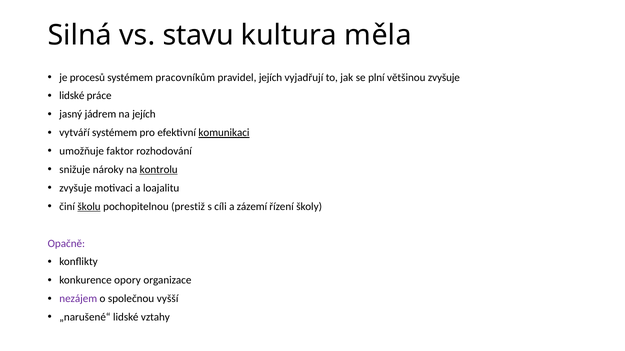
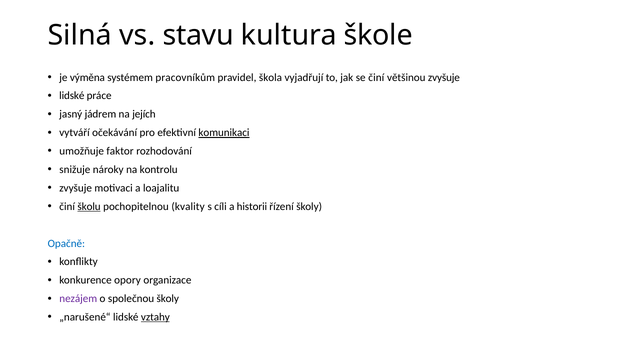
měla: měla -> škole (378, 35)
procesů: procesů -> výměna (87, 78)
pravidel jejích: jejích -> škola (270, 78)
se plní: plní -> činí (376, 78)
vytváří systémem: systémem -> očekávání (115, 133)
kontrolu underline: present -> none (159, 170)
prestiž: prestiž -> kvality (188, 207)
zázemí: zázemí -> historii (252, 207)
Opačně colour: purple -> blue (66, 244)
společnou vyšší: vyšší -> školy (168, 299)
vztahy underline: none -> present (155, 318)
